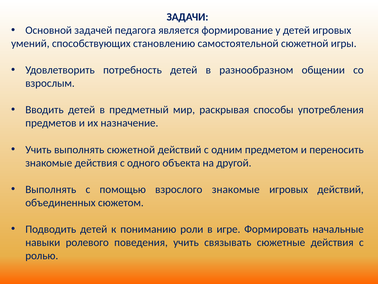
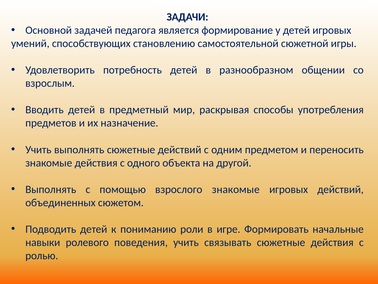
выполнять сюжетной: сюжетной -> сюжетные (131, 149)
